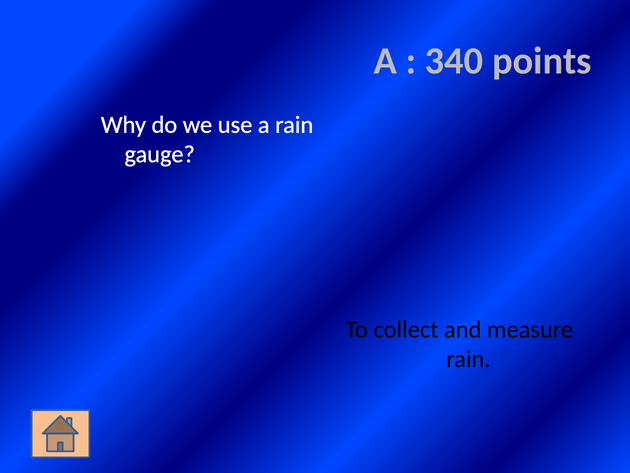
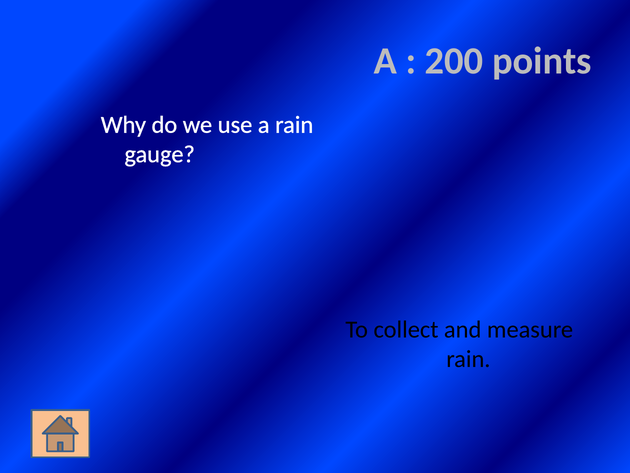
340: 340 -> 200 (454, 61)
